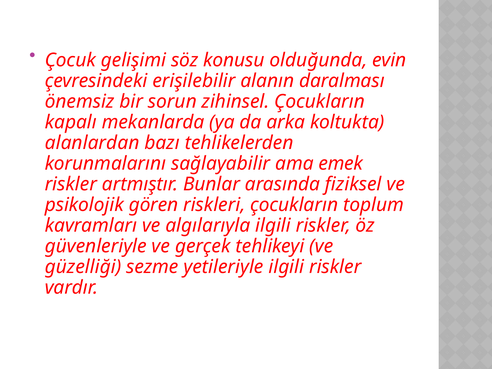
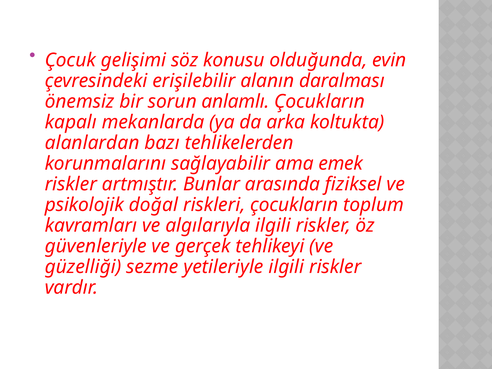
zihinsel: zihinsel -> anlamlı (236, 102)
gören: gören -> doğal (153, 205)
